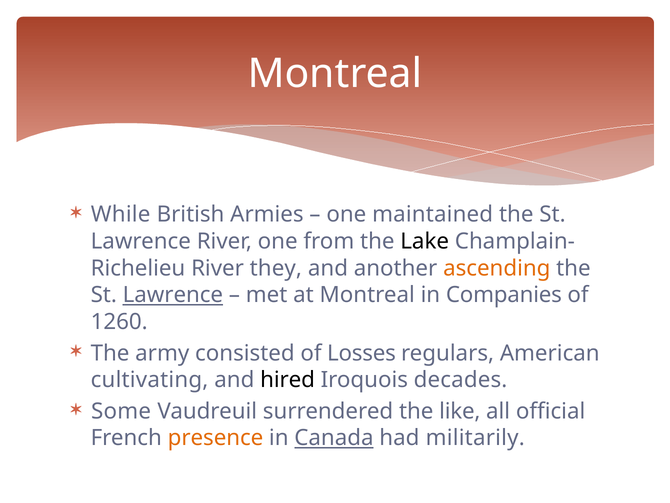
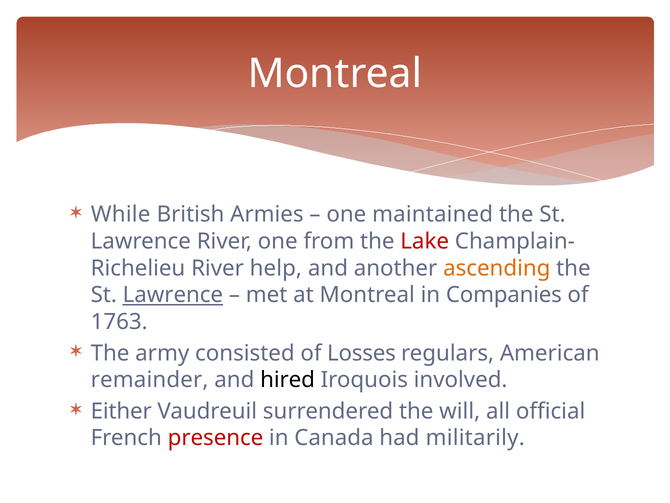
Lake colour: black -> red (425, 241)
they: they -> help (276, 268)
1260: 1260 -> 1763 (119, 322)
cultivating: cultivating -> remainder (150, 380)
decades: decades -> involved (461, 380)
Some: Some -> Either (121, 411)
like: like -> will (460, 411)
presence colour: orange -> red (216, 438)
Canada underline: present -> none (334, 438)
